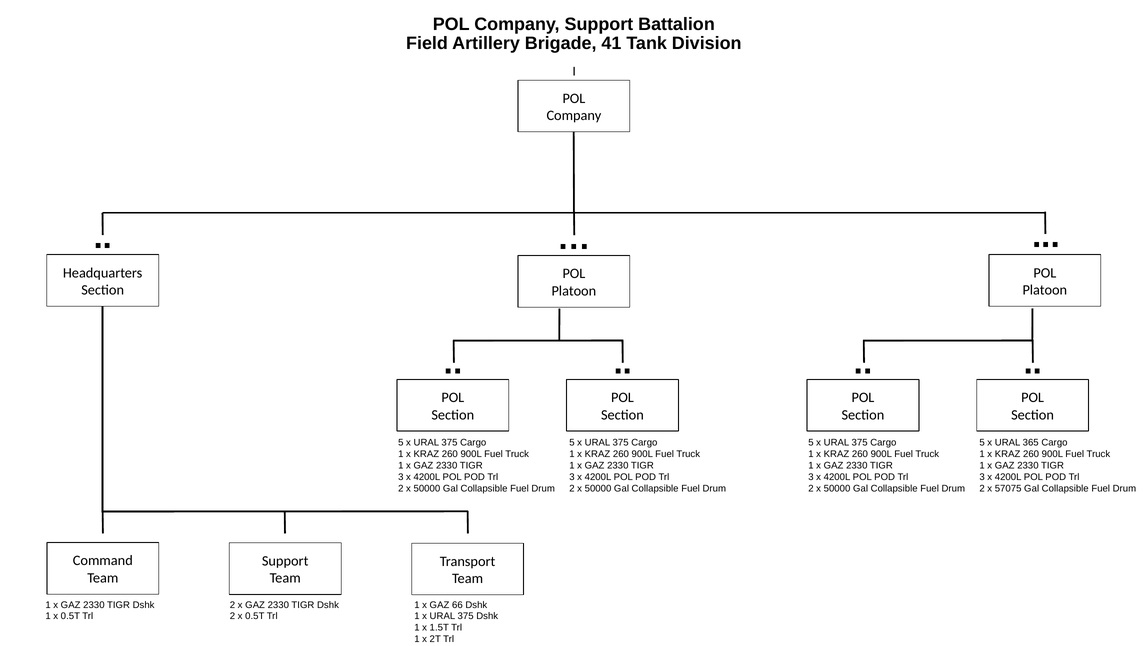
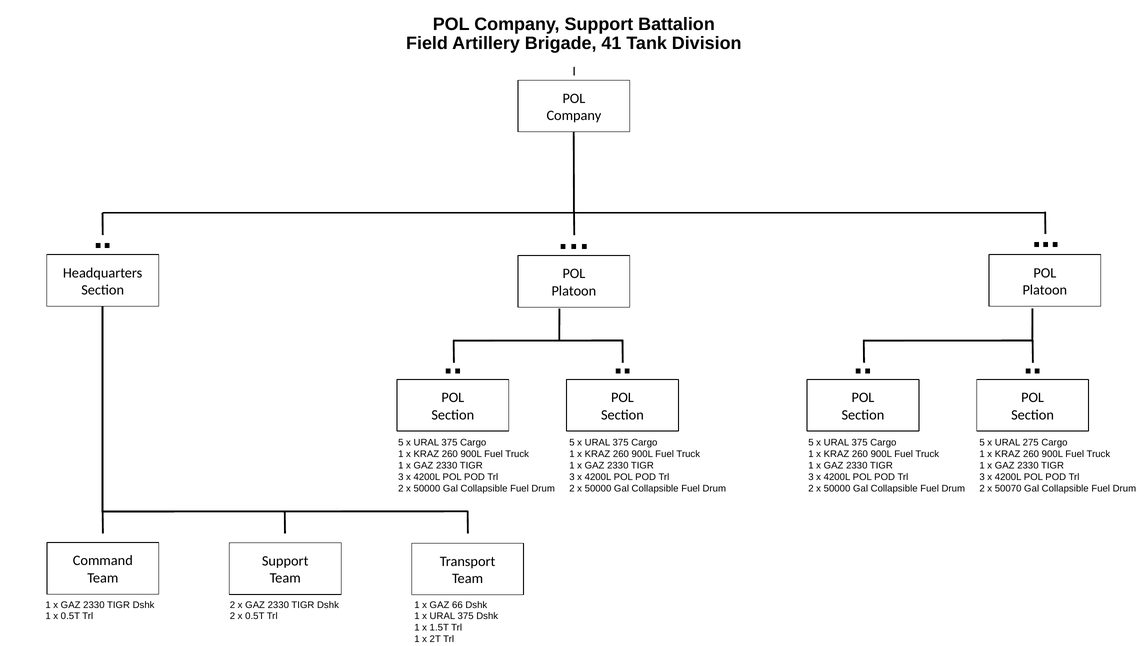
365: 365 -> 275 (1031, 443)
57075: 57075 -> 50070 (1008, 488)
